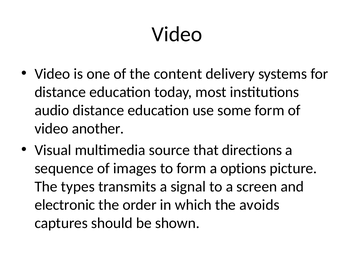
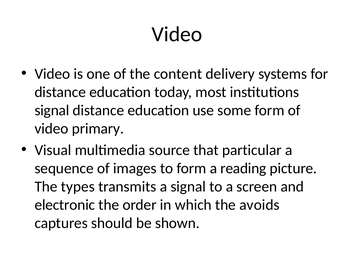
audio: audio -> signal (52, 111)
another: another -> primary (98, 129)
directions: directions -> particular (252, 150)
options: options -> reading (243, 169)
